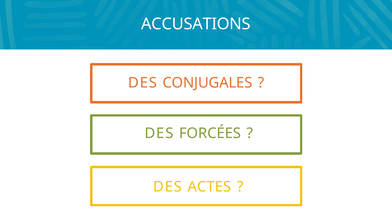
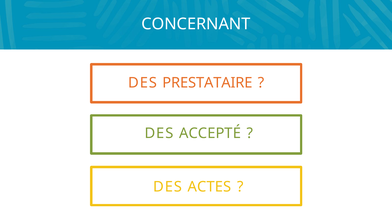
ACCUSATIONS: ACCUSATIONS -> CONCERNANT (196, 24)
CONJUGALES: CONJUGALES -> PRESTATAIRE (207, 83)
FORCÉES: FORCÉES -> ACCEPTÉ (210, 134)
